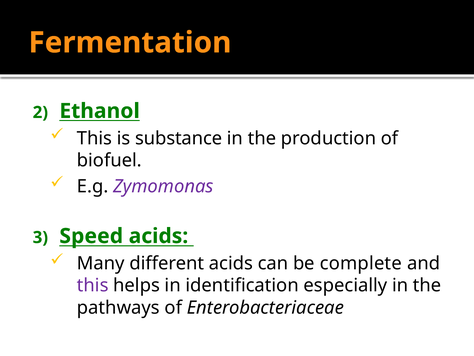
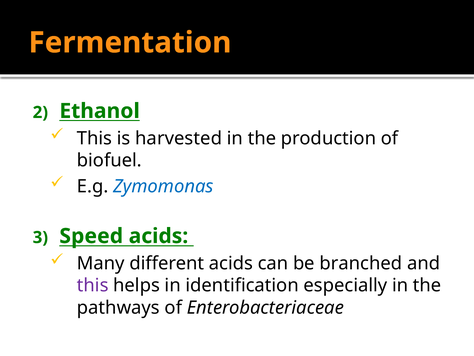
substance: substance -> harvested (179, 138)
Zymomonas colour: purple -> blue (163, 186)
complete: complete -> branched (361, 263)
